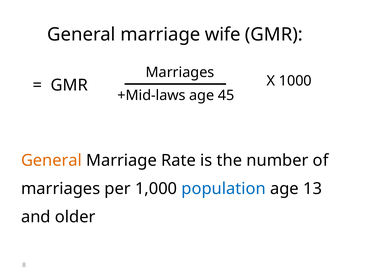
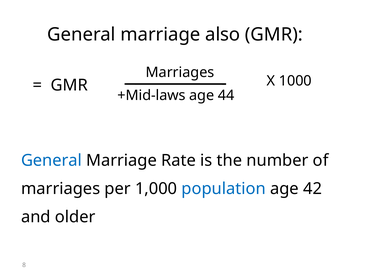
wife: wife -> also (223, 35)
45: 45 -> 44 (226, 96)
General colour: orange -> blue (51, 161)
13: 13 -> 42 (313, 189)
